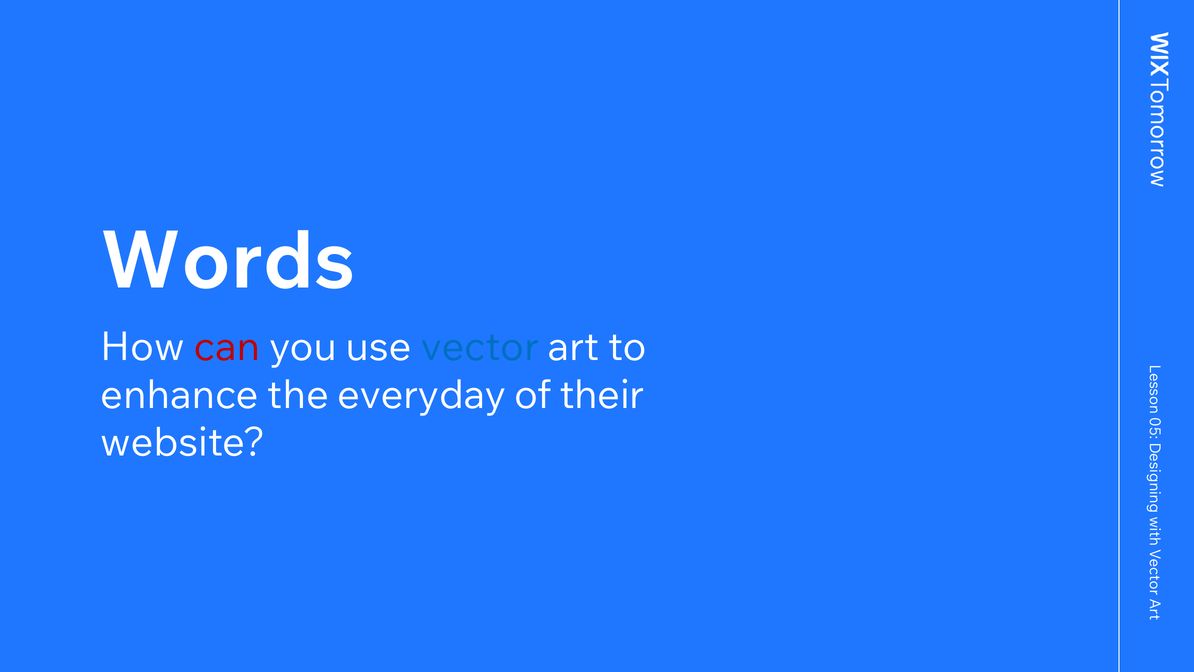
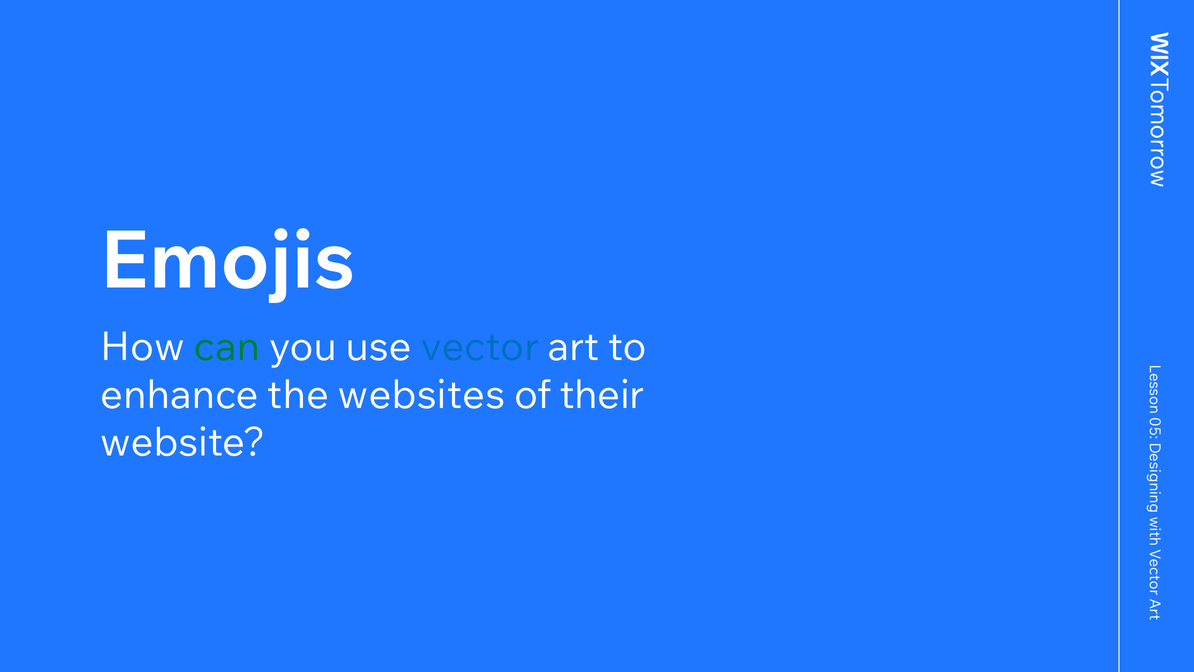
Words: Words -> Emojis (228, 261)
can colour: red -> green (227, 347)
everyday: everyday -> websites (422, 395)
